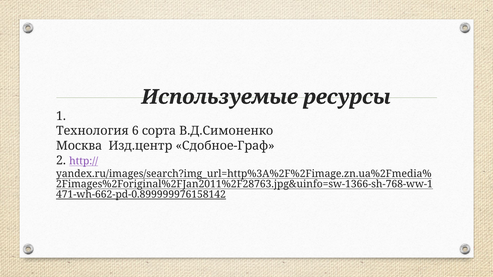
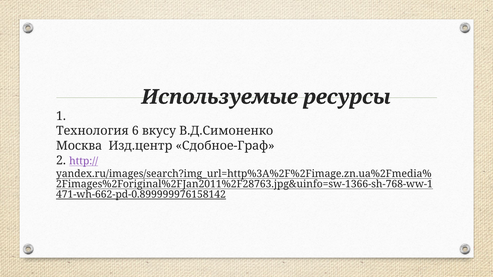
сорта: сорта -> вкусу (159, 131)
